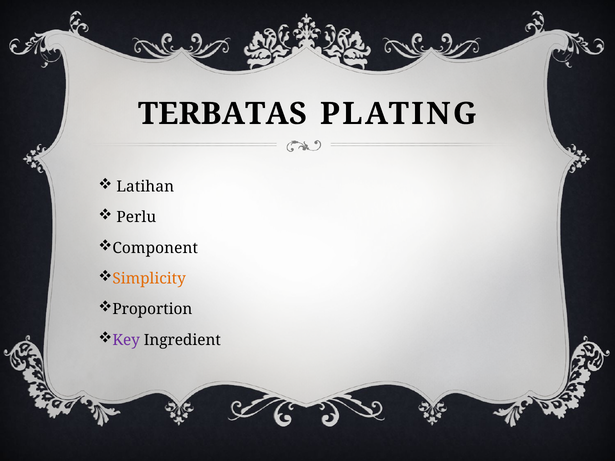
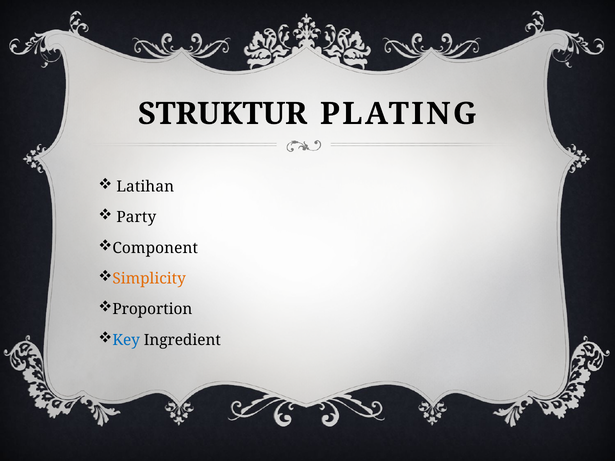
TERBATAS: TERBATAS -> STRUKTUR (223, 114)
Perlu: Perlu -> Party (136, 217)
Key colour: purple -> blue (126, 340)
